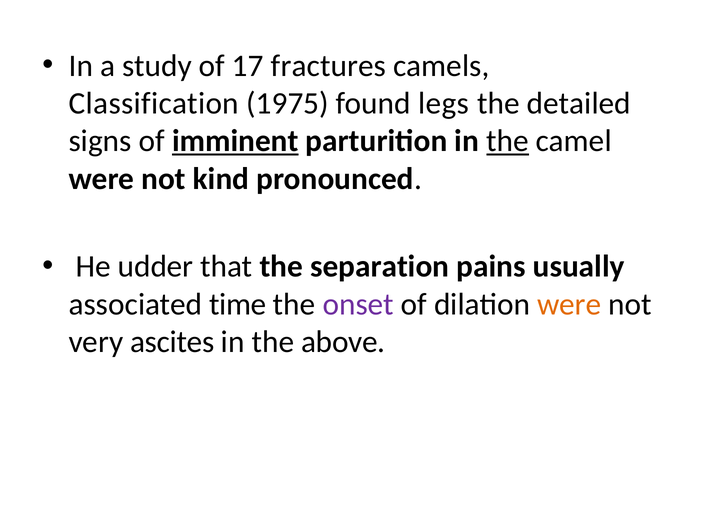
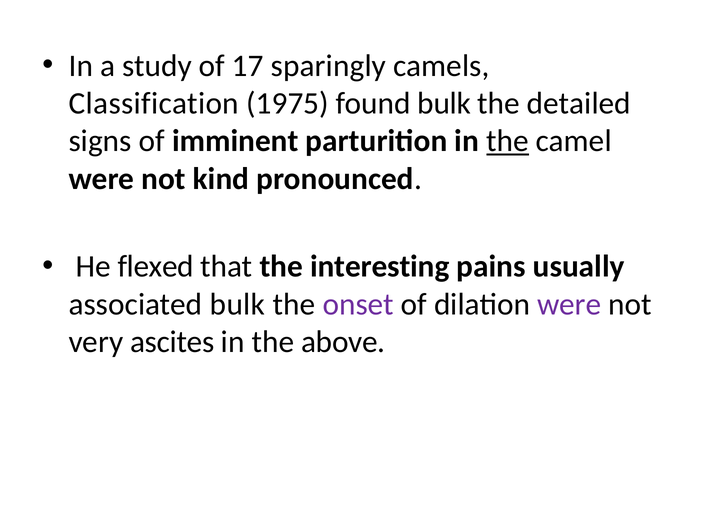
fractures: fractures -> sparingly (328, 66)
found legs: legs -> bulk (444, 103)
imminent underline: present -> none (235, 141)
udder: udder -> flexed (156, 266)
separation: separation -> interesting (380, 266)
associated time: time -> bulk (237, 304)
were colour: orange -> purple (569, 304)
